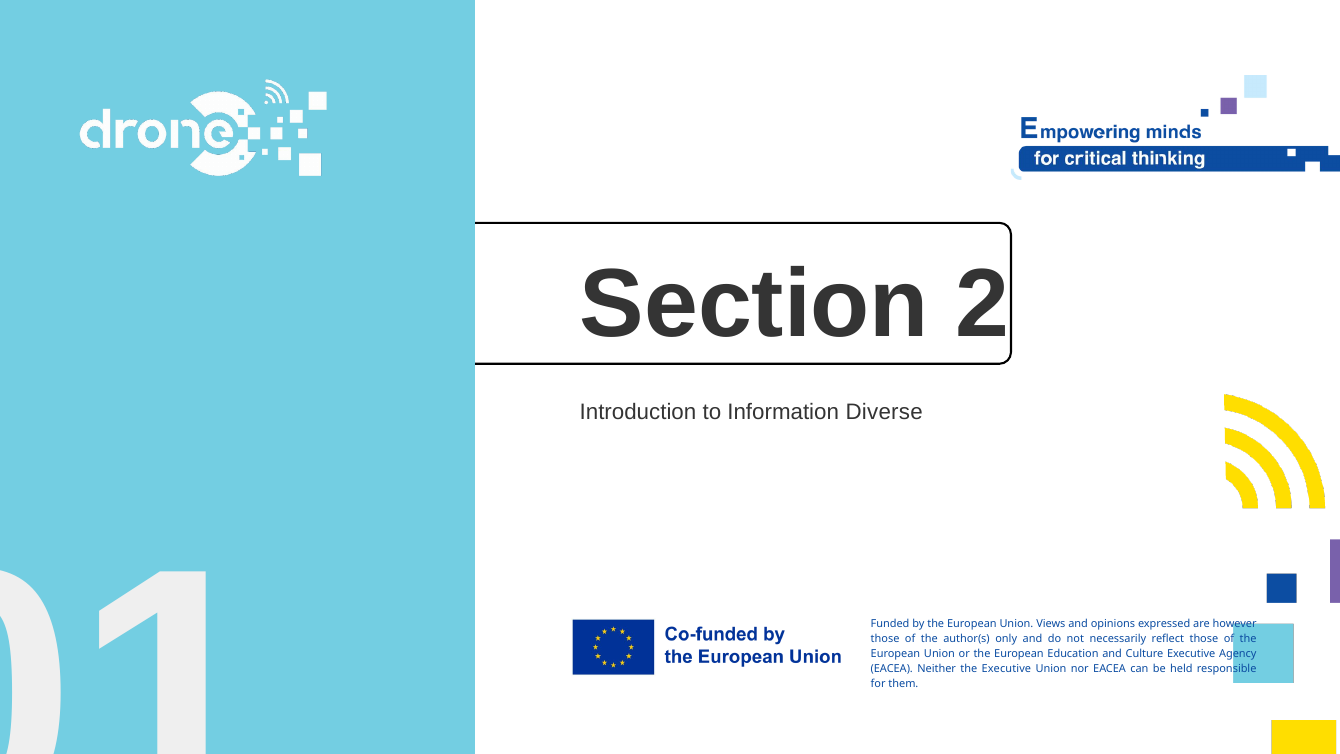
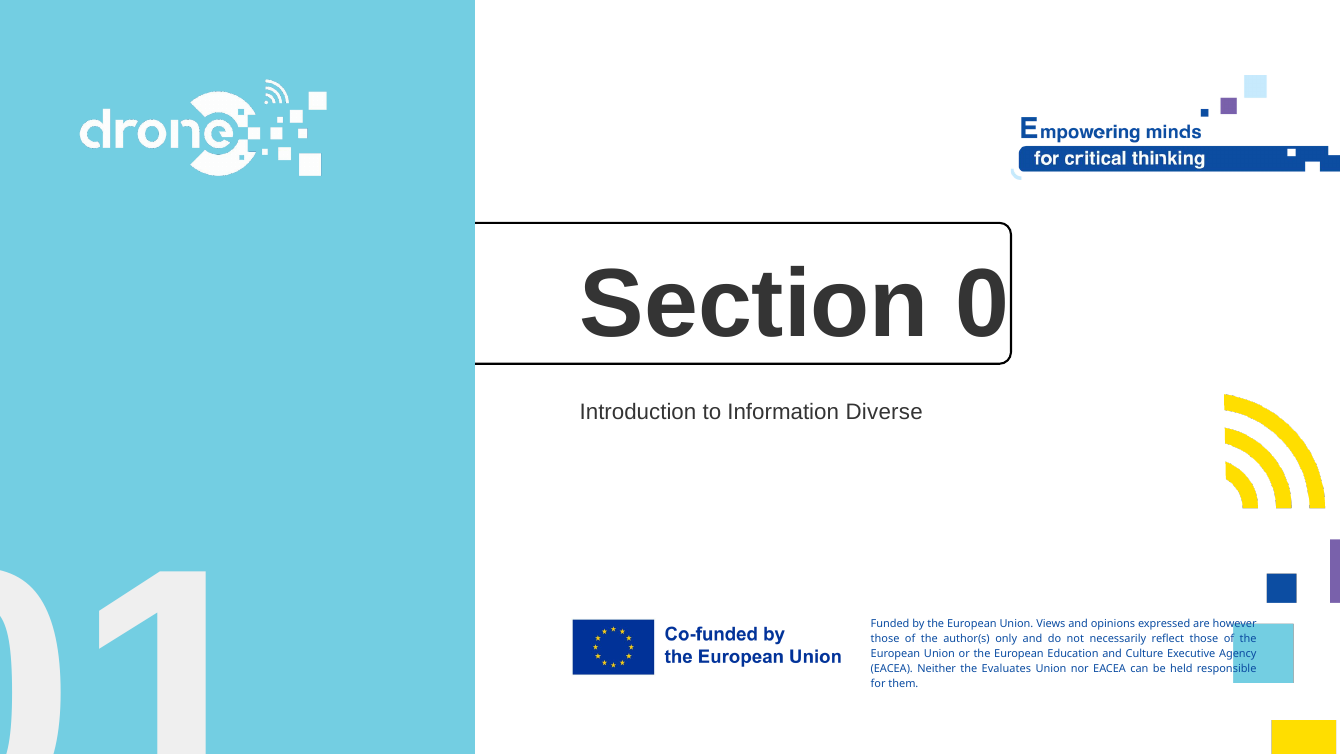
2: 2 -> 0 (983, 304)
the Executive: Executive -> Evaluates (1006, 669)
